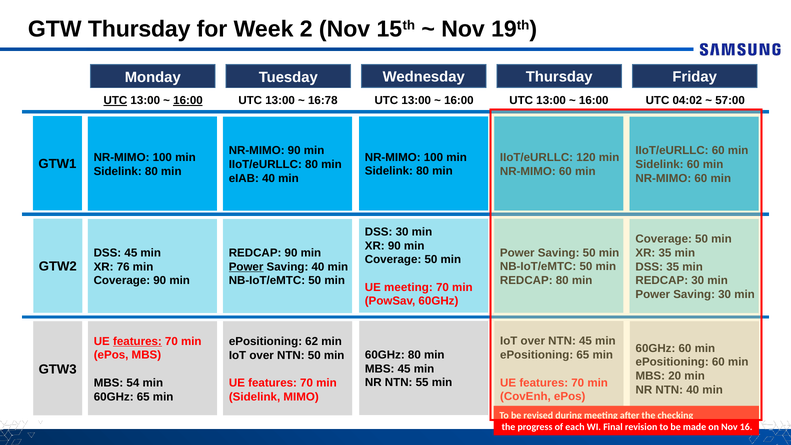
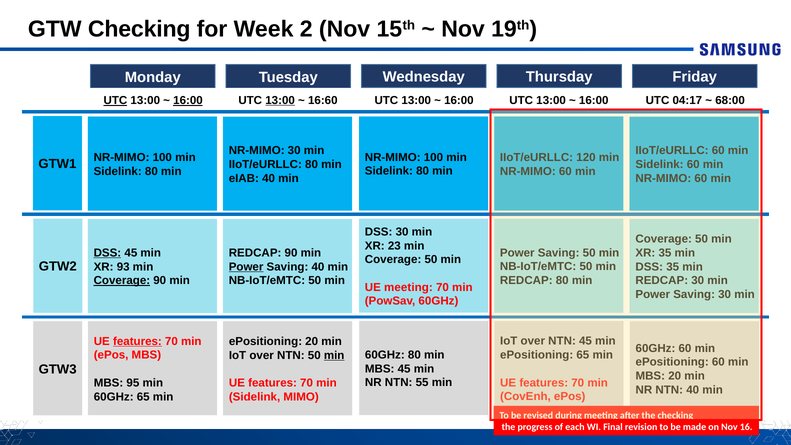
GTW Thursday: Thursday -> Checking (139, 29)
13:00 underline: none -> present (280, 100)
16:78: 16:78 -> 16:60 (323, 100)
04:02: 04:02 -> 04:17 (687, 100)
57:00: 57:00 -> 68:00 (730, 100)
NR-MIMO 90: 90 -> 30 (294, 151)
XR 90: 90 -> 23 (394, 246)
DSS underline: none -> present (107, 253)
76: 76 -> 93 (123, 267)
Coverage underline: none -> present (122, 281)
ePositioning 62: 62 -> 20 (312, 341)
min underline: none -> present (334, 355)
54: 54 -> 95 (133, 383)
